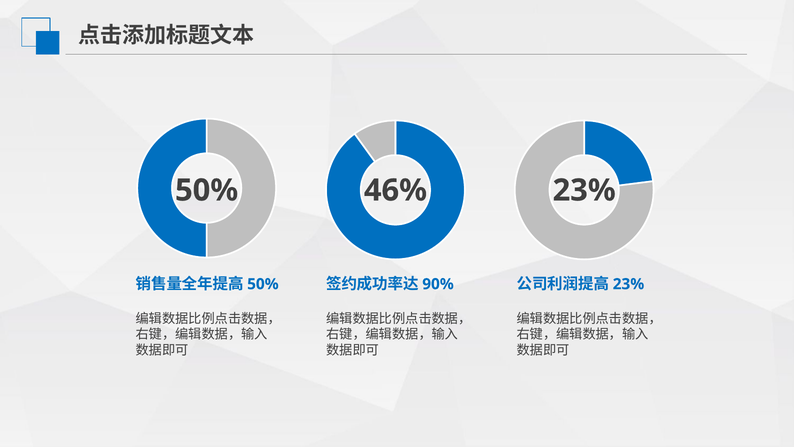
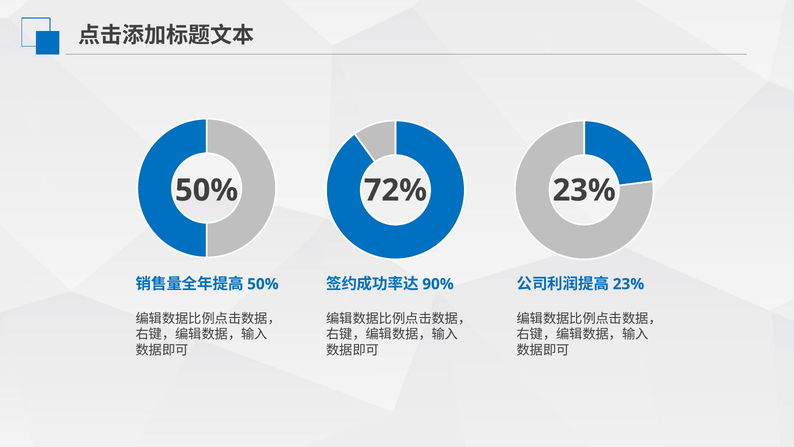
46%: 46% -> 72% (395, 190)
